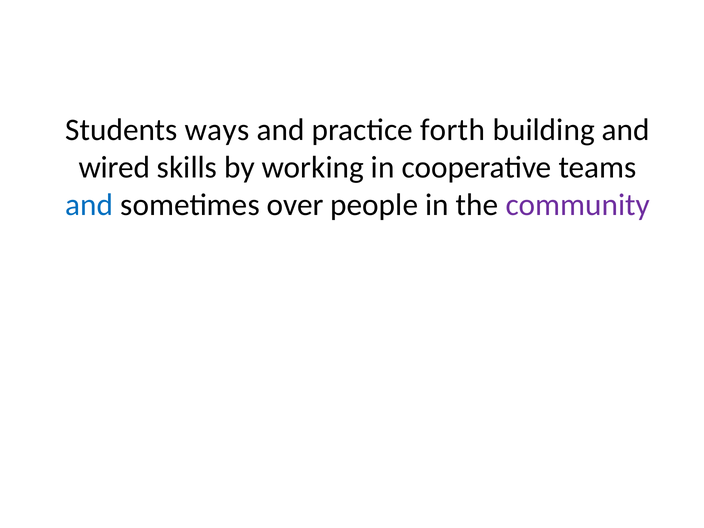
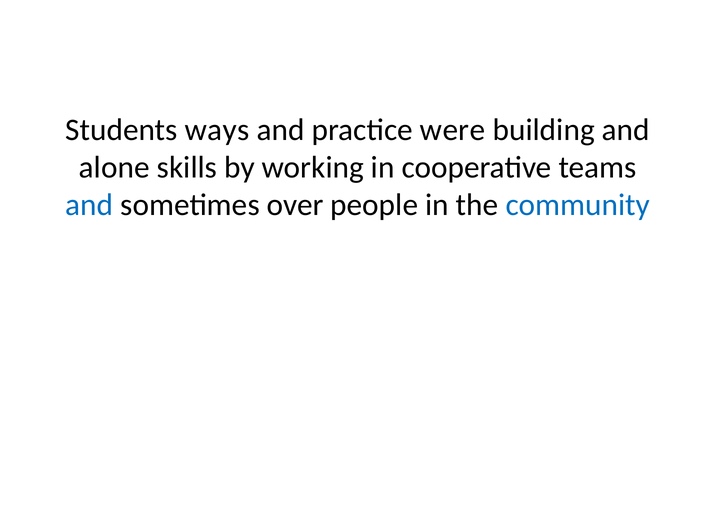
forth: forth -> were (453, 130)
wired: wired -> alone (114, 168)
community colour: purple -> blue (578, 205)
